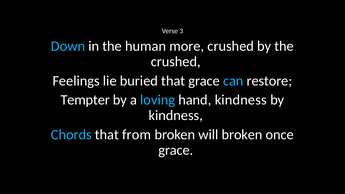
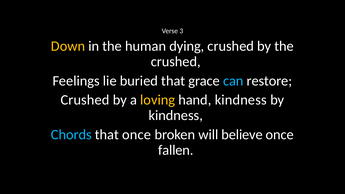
Down colour: light blue -> yellow (68, 46)
more: more -> dying (187, 46)
Tempter: Tempter -> Crushed (85, 100)
loving colour: light blue -> yellow (158, 100)
that from: from -> once (137, 135)
will broken: broken -> believe (242, 135)
grace: grace -> fallen (176, 150)
